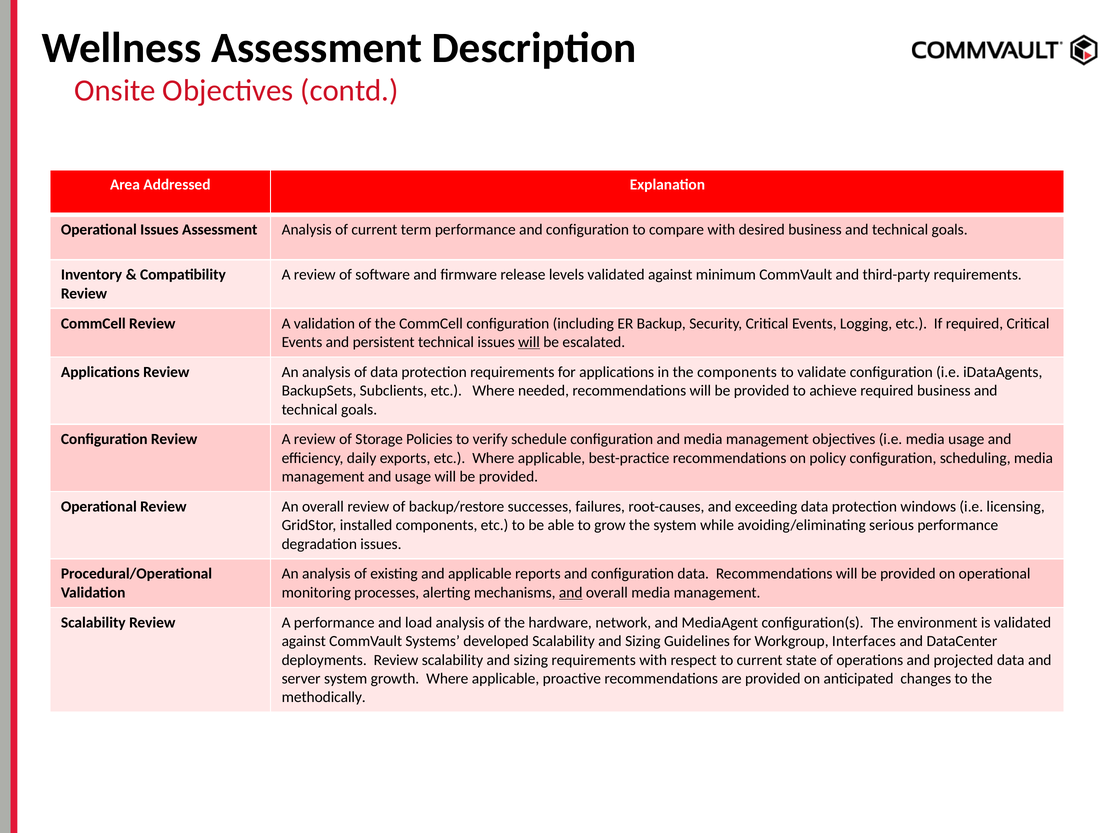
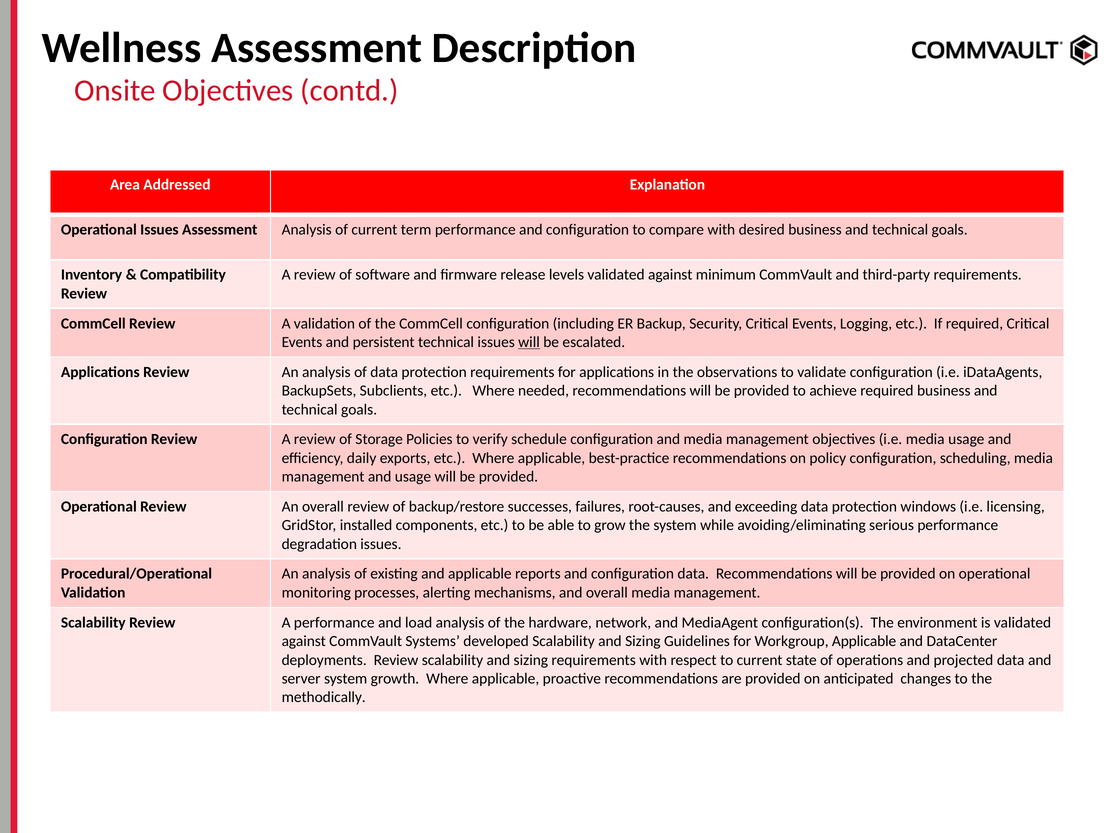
the components: components -> observations (737, 372)
and underline: present -> none (571, 593)
Workgroup Interfaces: Interfaces -> Applicable (864, 641)
